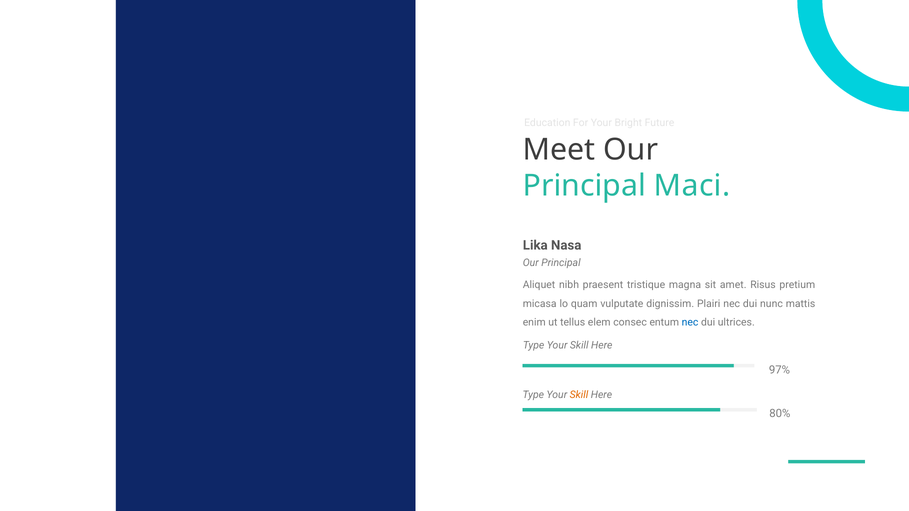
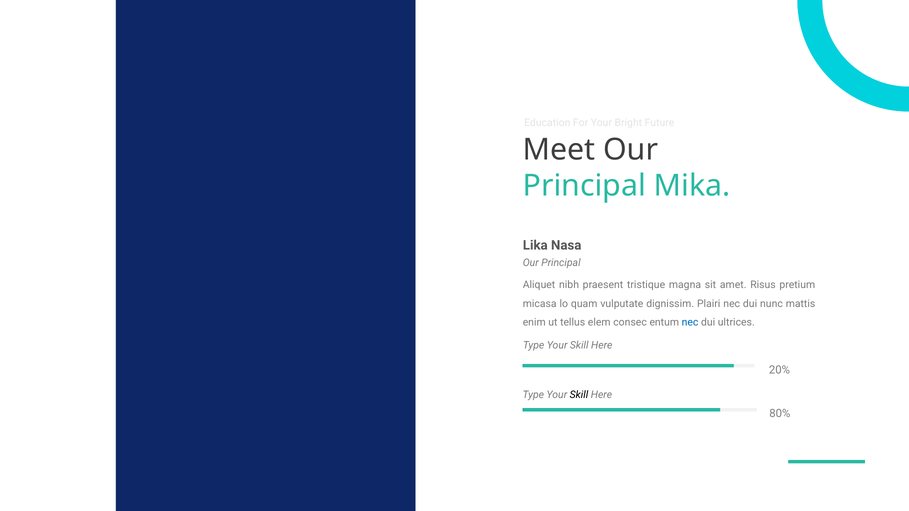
Maci: Maci -> Mika (692, 186)
97%: 97% -> 20% (779, 370)
Skill colour: orange -> black (579, 395)
